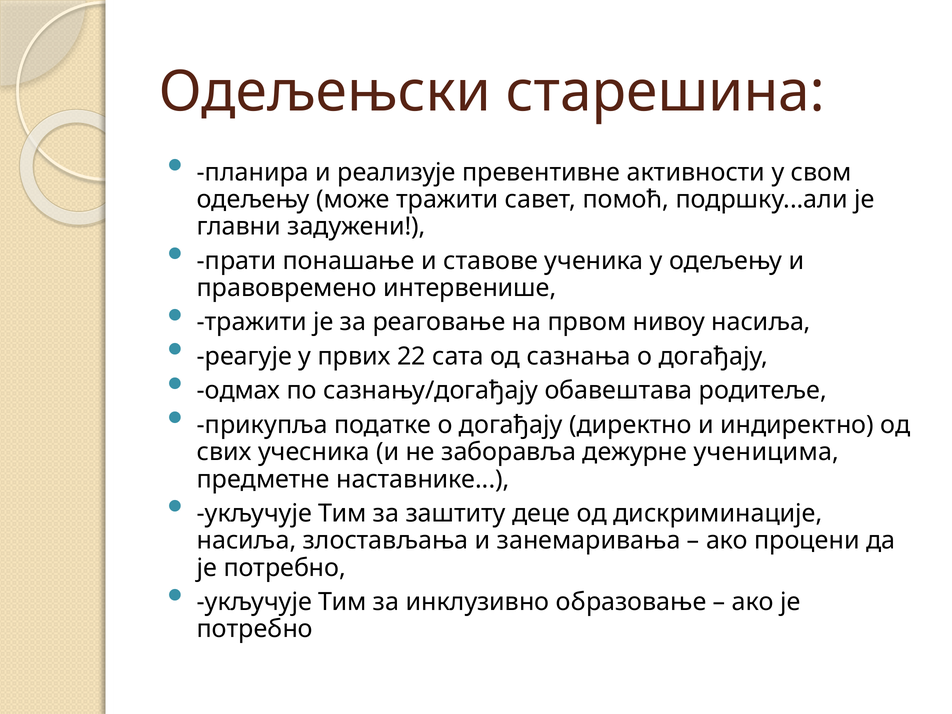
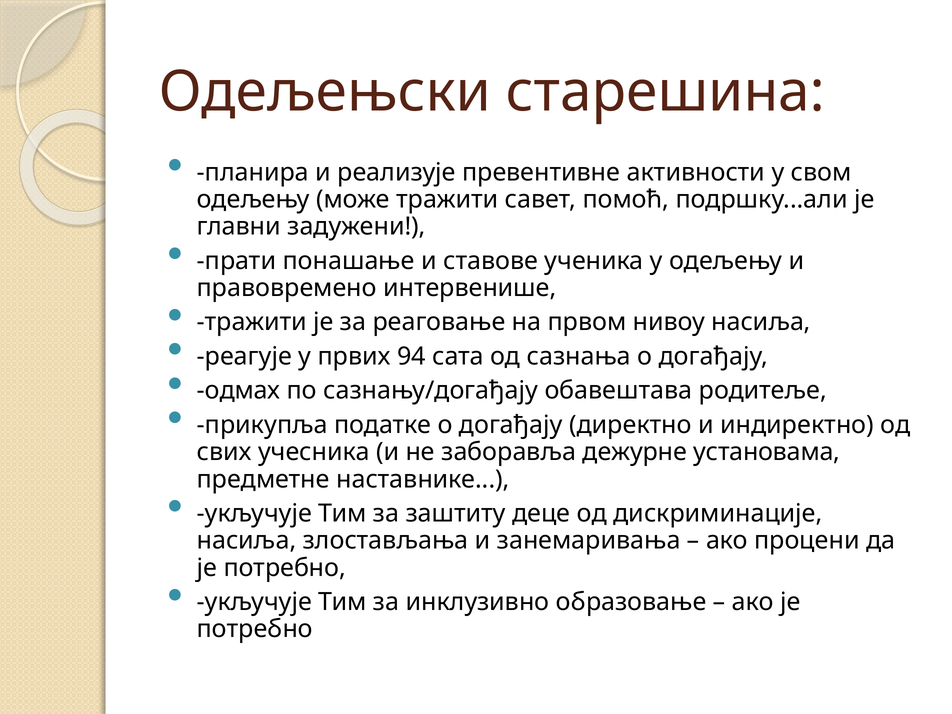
22: 22 -> 94 (411, 356)
ученицима: ученицима -> установама (767, 452)
